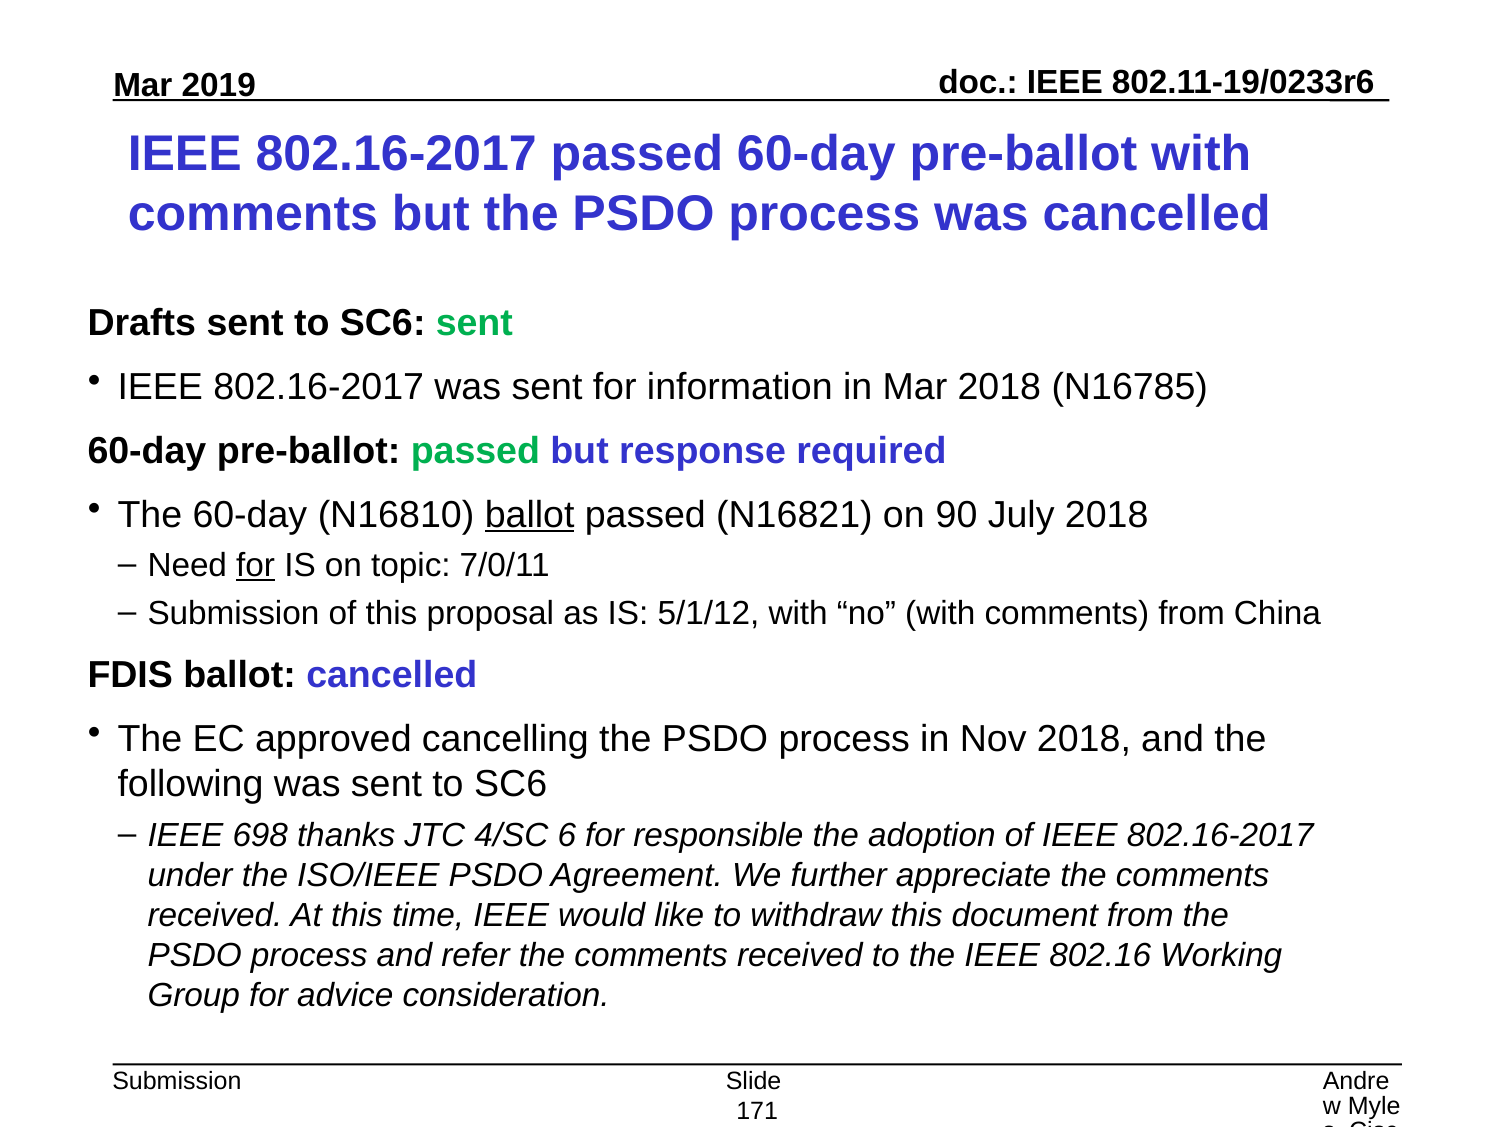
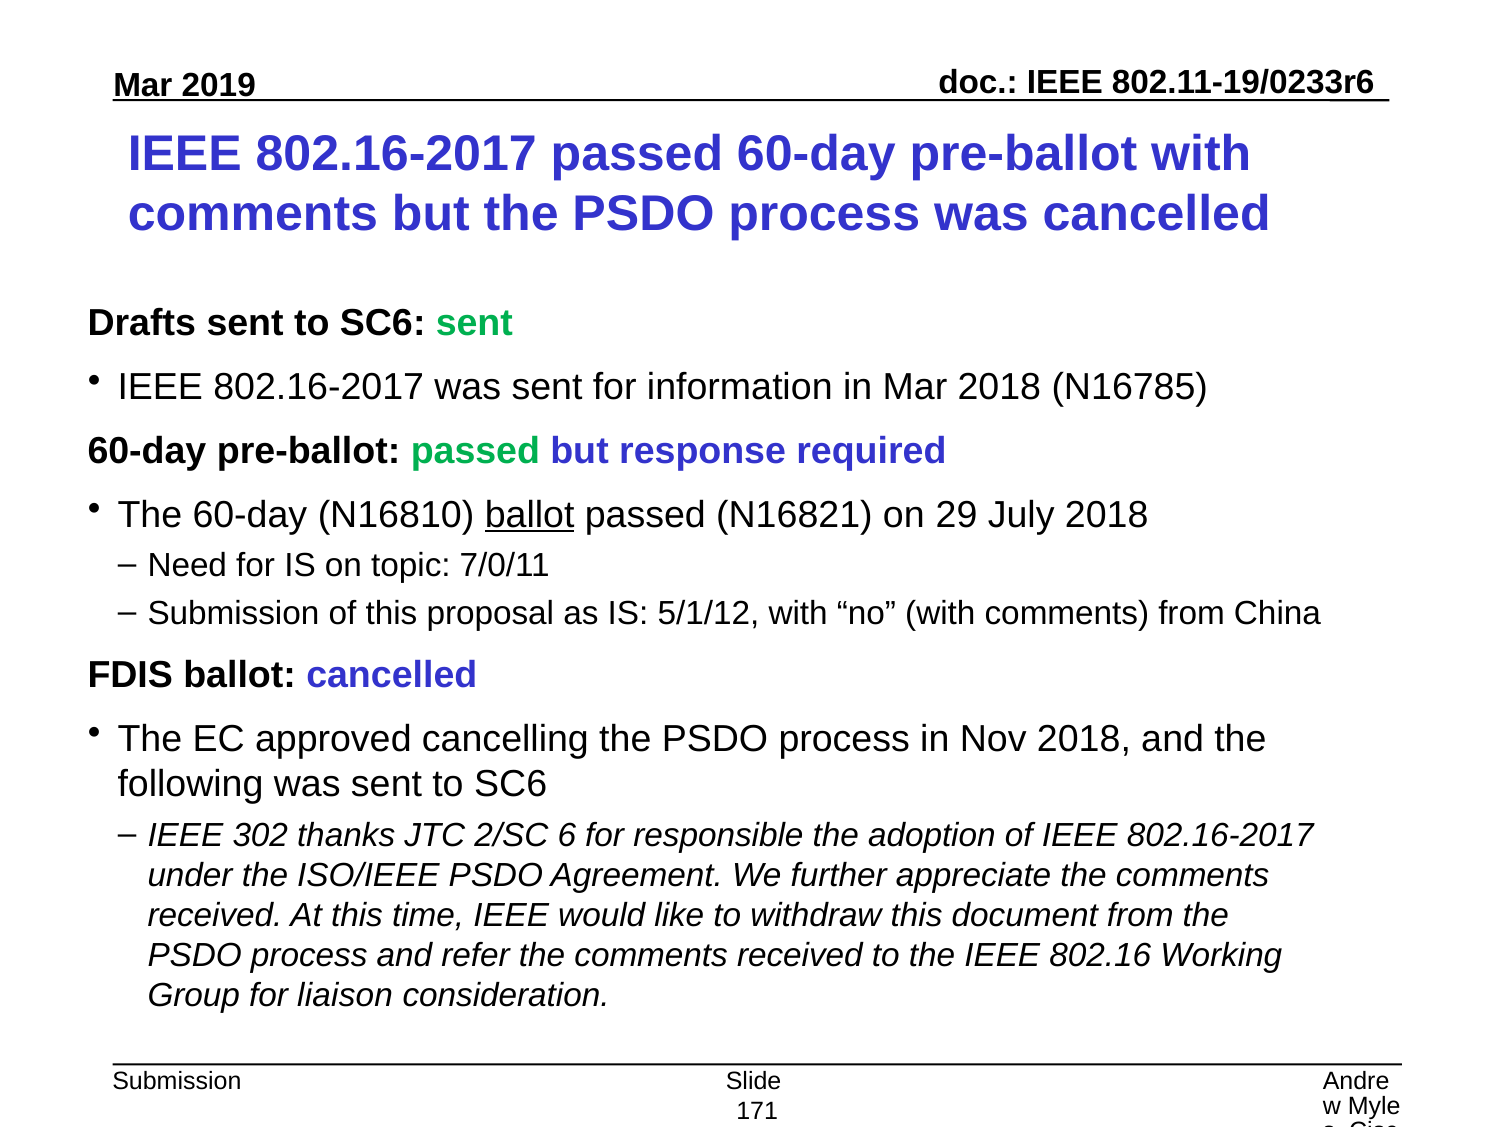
90: 90 -> 29 (957, 515)
for underline: present -> none (256, 565)
698: 698 -> 302 (260, 835)
4/SC: 4/SC -> 2/SC (512, 835)
advice: advice -> liaison (345, 995)
